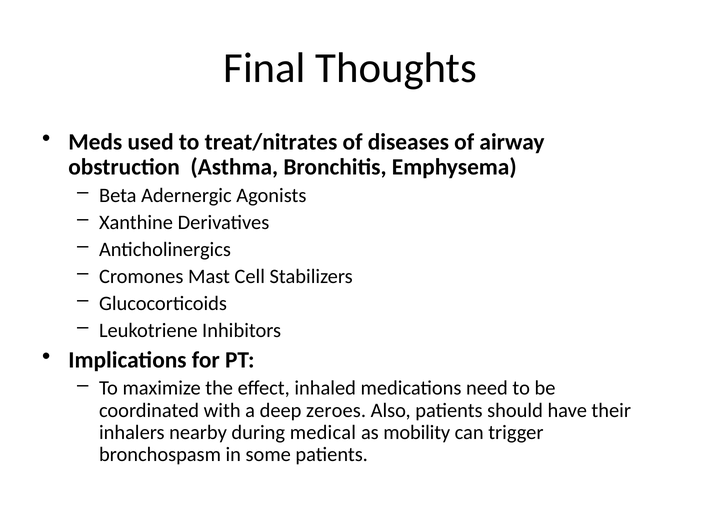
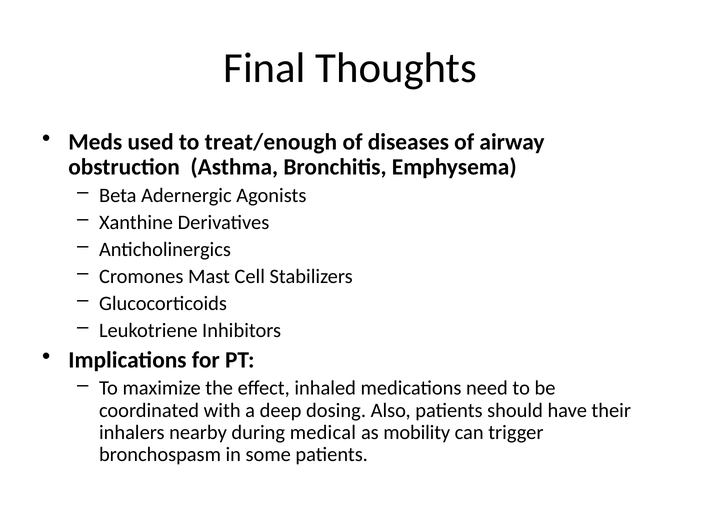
treat/nitrates: treat/nitrates -> treat/enough (271, 142)
zeroes: zeroes -> dosing (336, 410)
